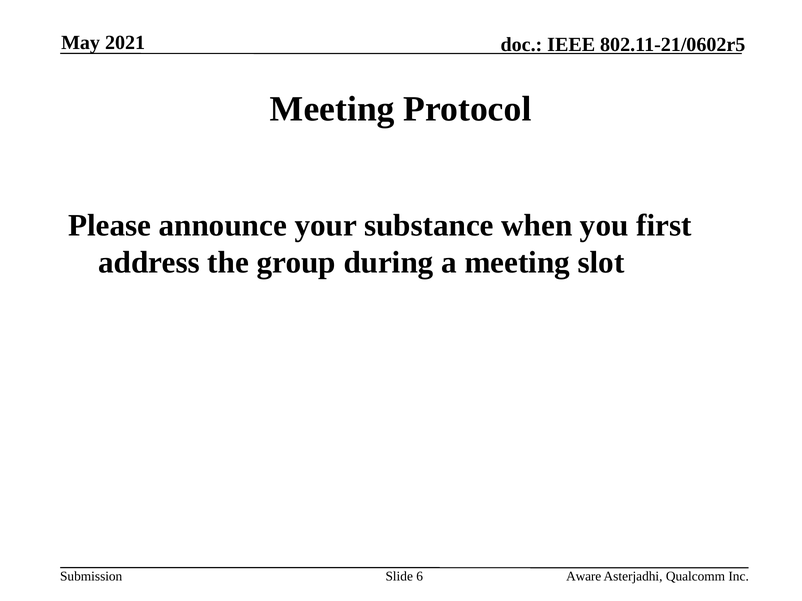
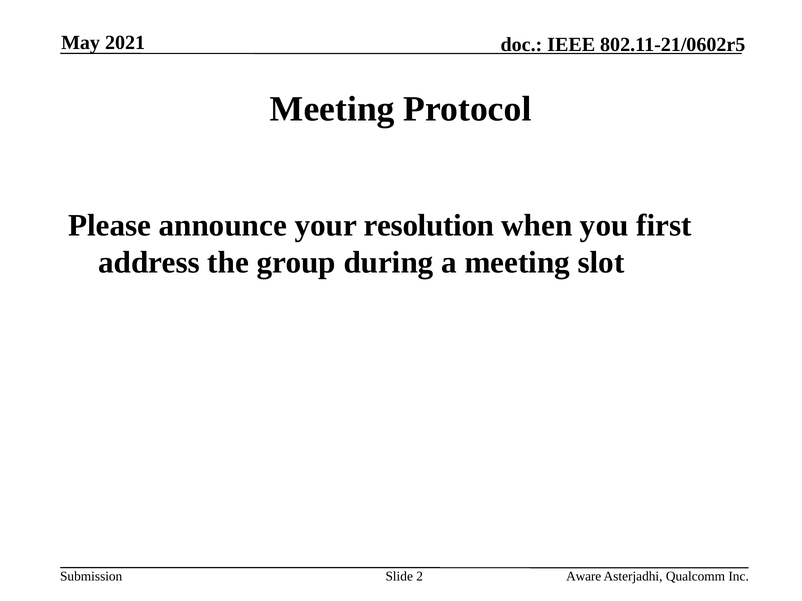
substance: substance -> resolution (429, 225)
6: 6 -> 2 (420, 577)
